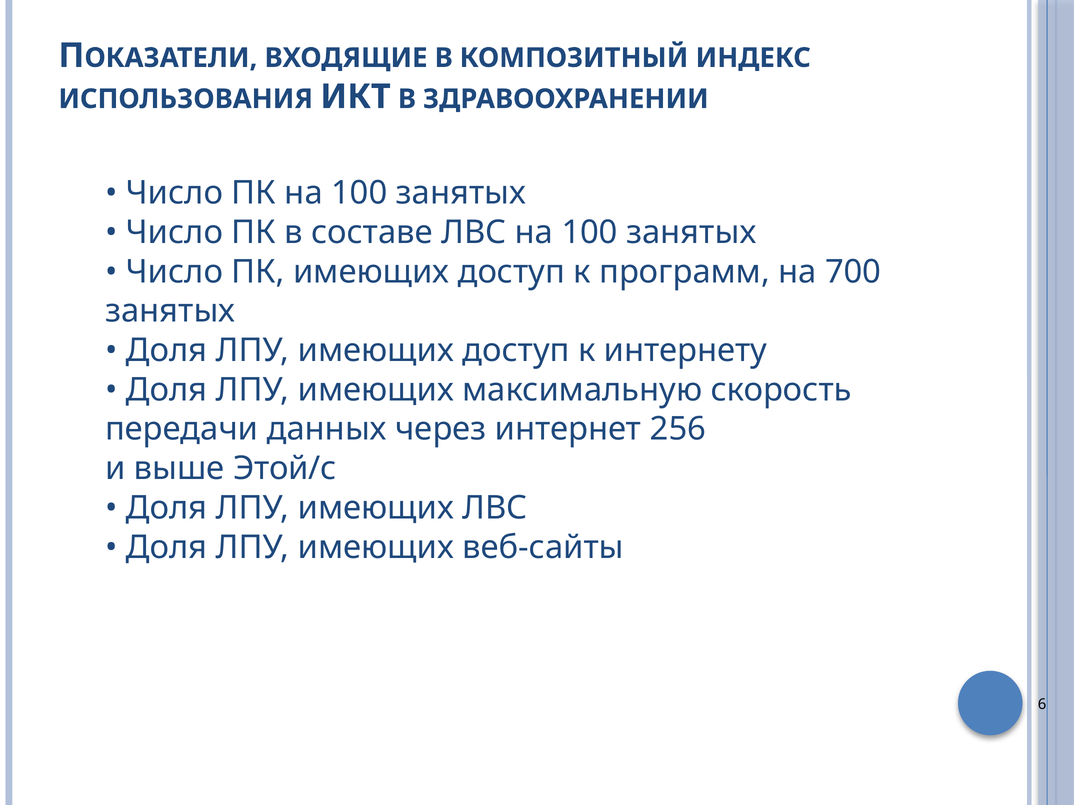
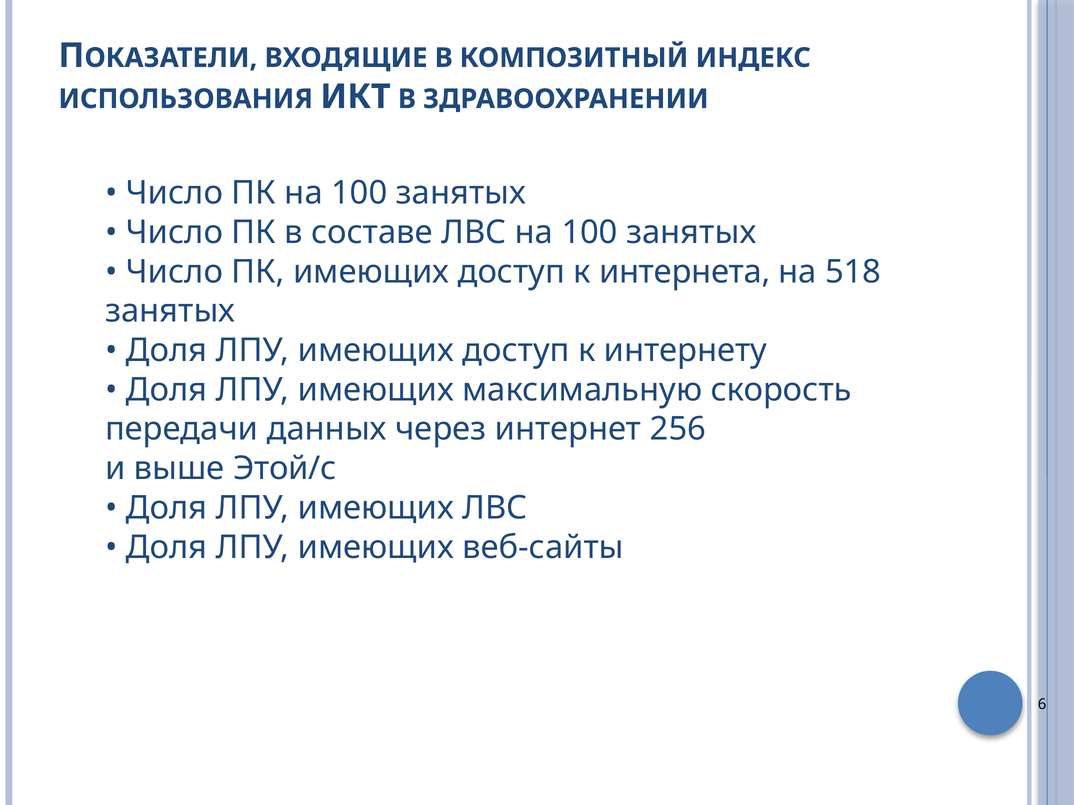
программ: программ -> интернета (685, 272)
700: 700 -> 518 (853, 272)
